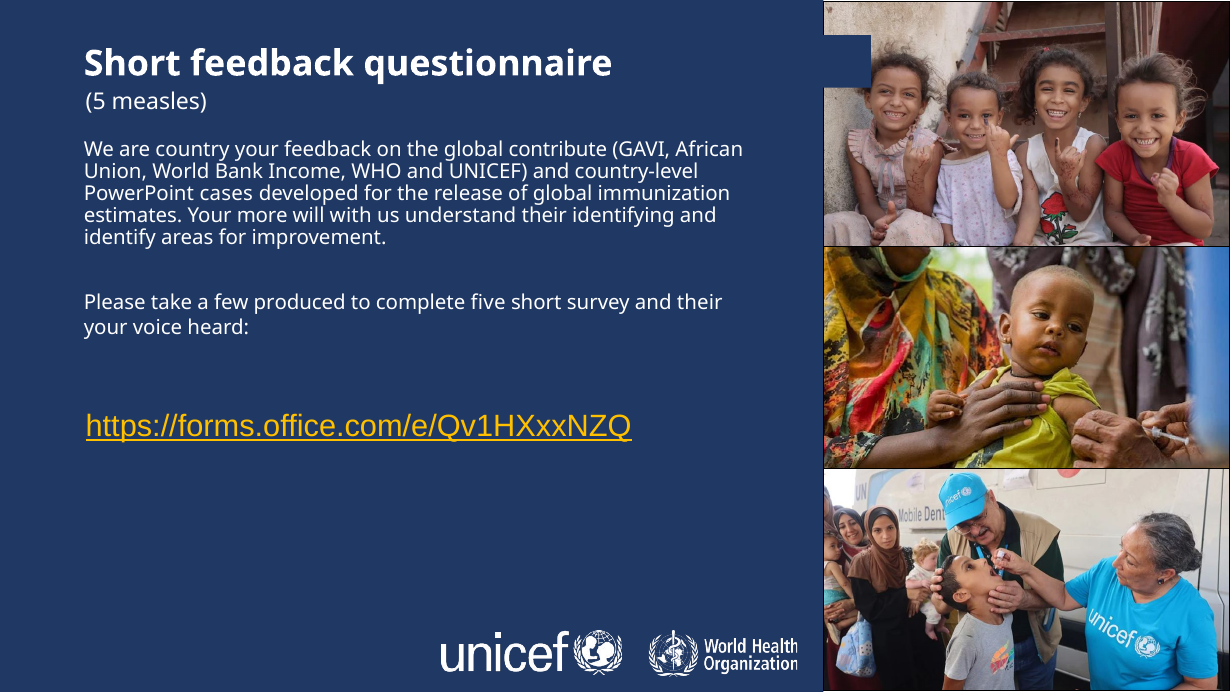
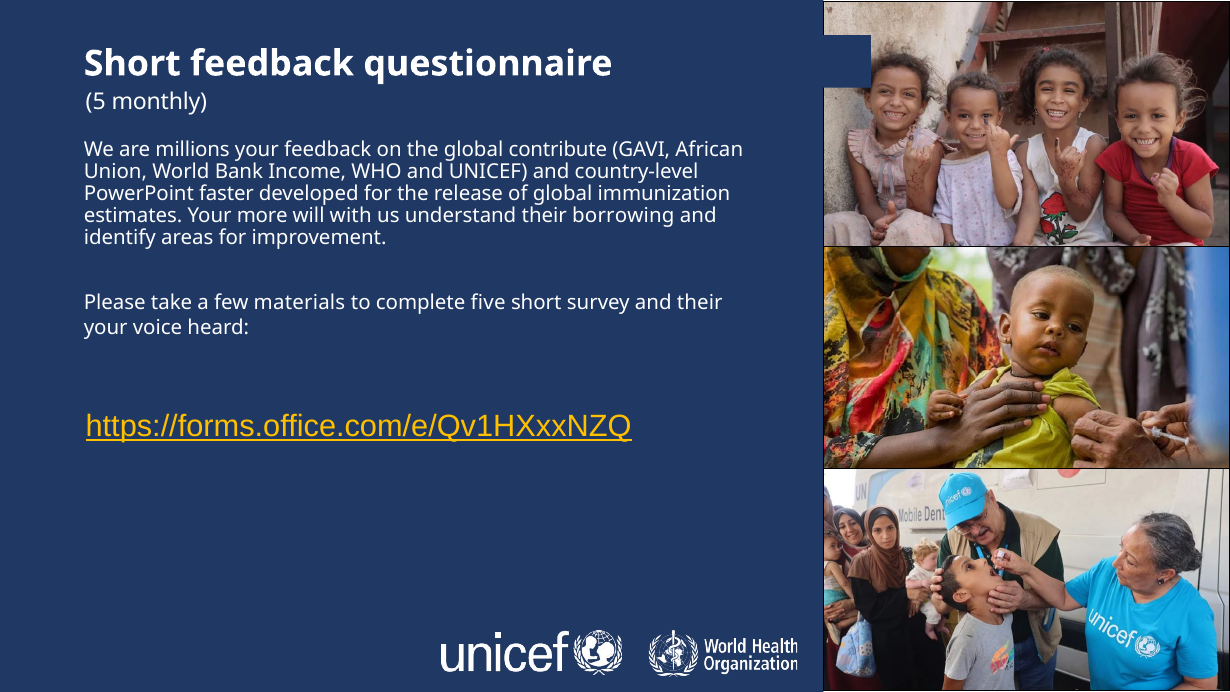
measles: measles -> monthly (159, 102)
country: country -> millions (193, 149)
cases: cases -> faster (226, 193)
identifying: identifying -> borrowing (623, 216)
produced: produced -> materials (300, 303)
